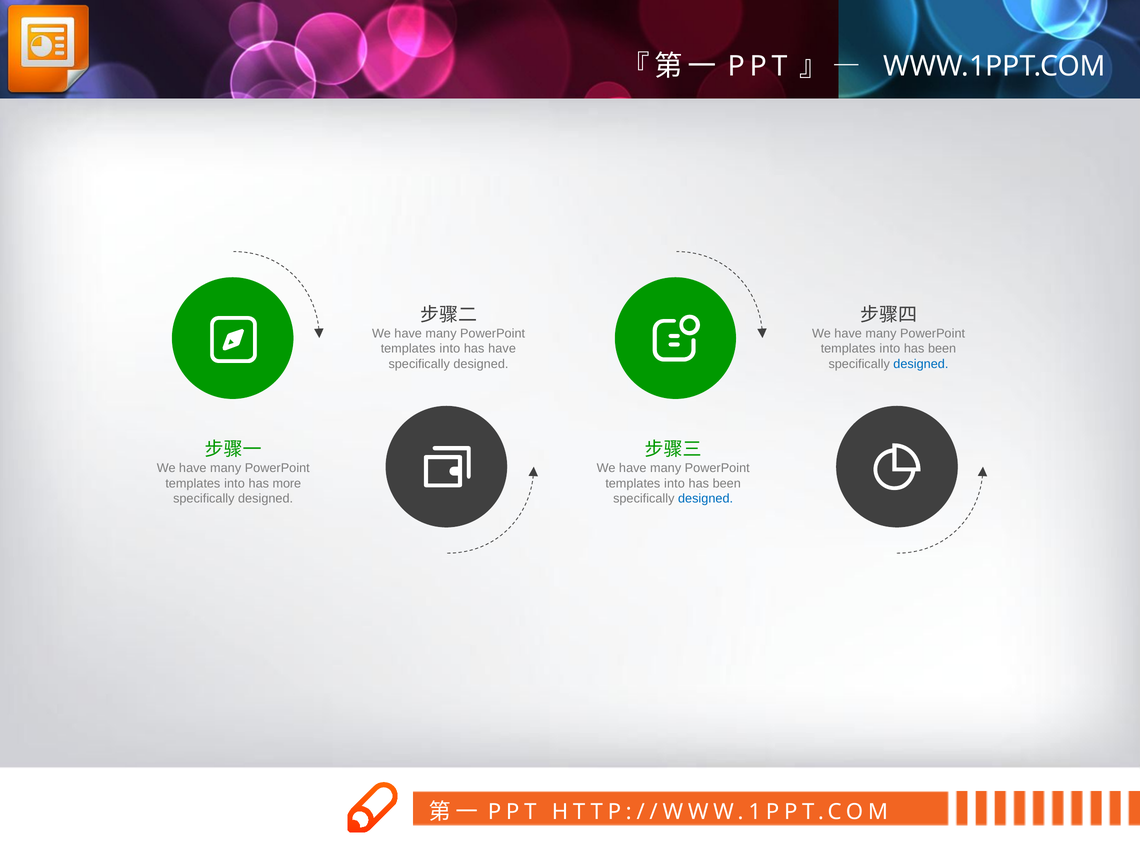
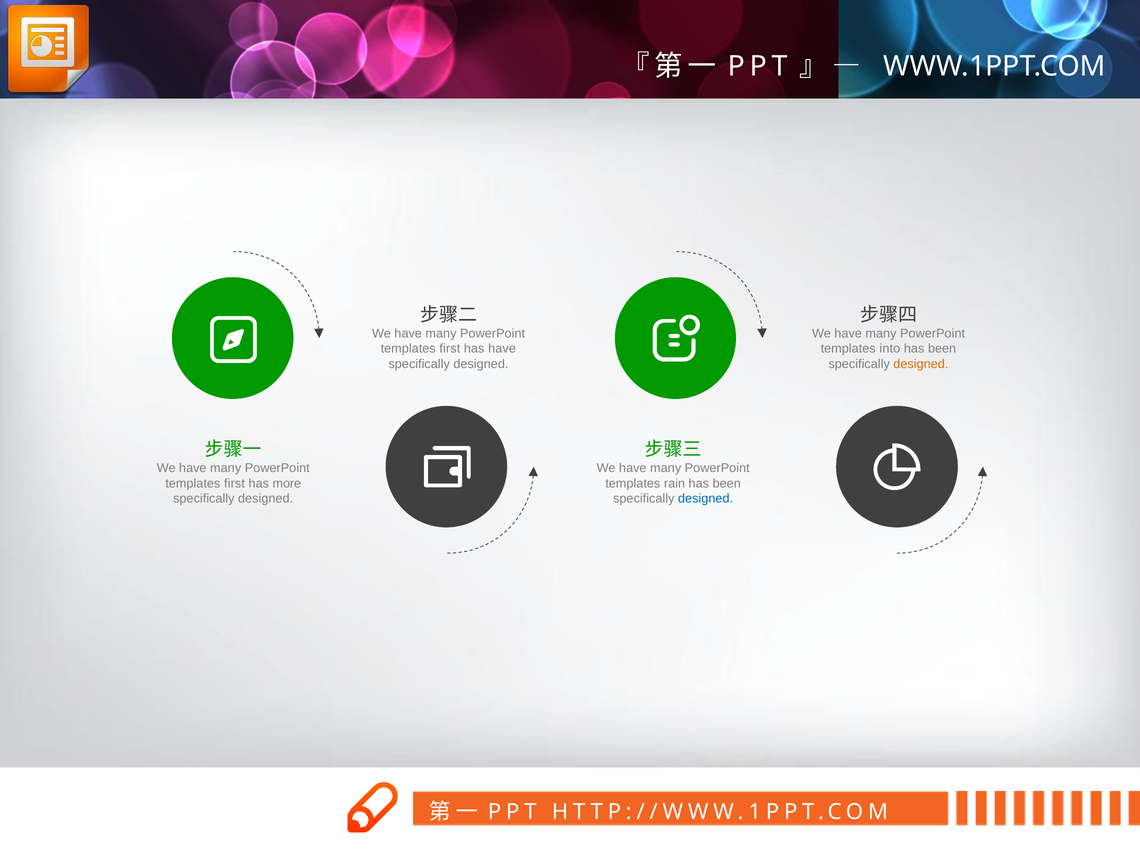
into: into -> first (450, 349)
designed colour: blue -> orange (921, 364)
into: into -> first (235, 483)
into: into -> rain (675, 483)
